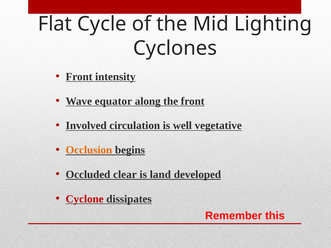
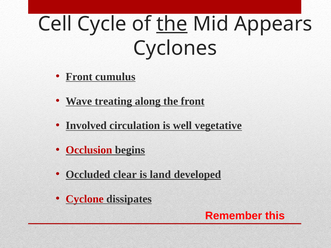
Flat: Flat -> Cell (55, 24)
the underline: none -> present (172, 24)
Lighting: Lighting -> Appears (273, 24)
intensity: intensity -> cumulus (115, 77)
equator: equator -> treating (113, 101)
Occlusion colour: orange -> red (89, 150)
